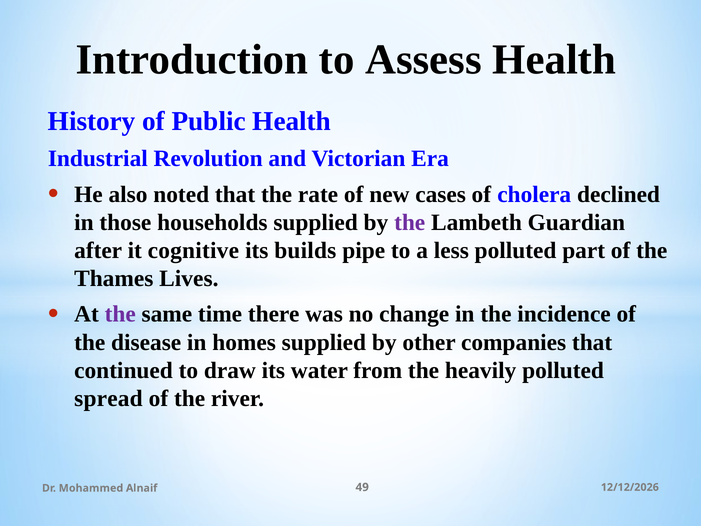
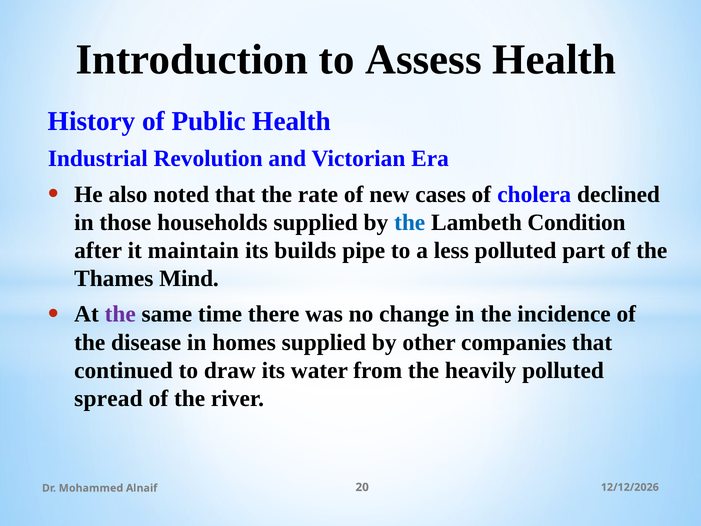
the colour: purple -> blue (410, 222)
Guardian: Guardian -> Condition (576, 222)
cognitive: cognitive -> maintain (193, 250)
Lives: Lives -> Mind (189, 278)
49: 49 -> 20 (362, 487)
